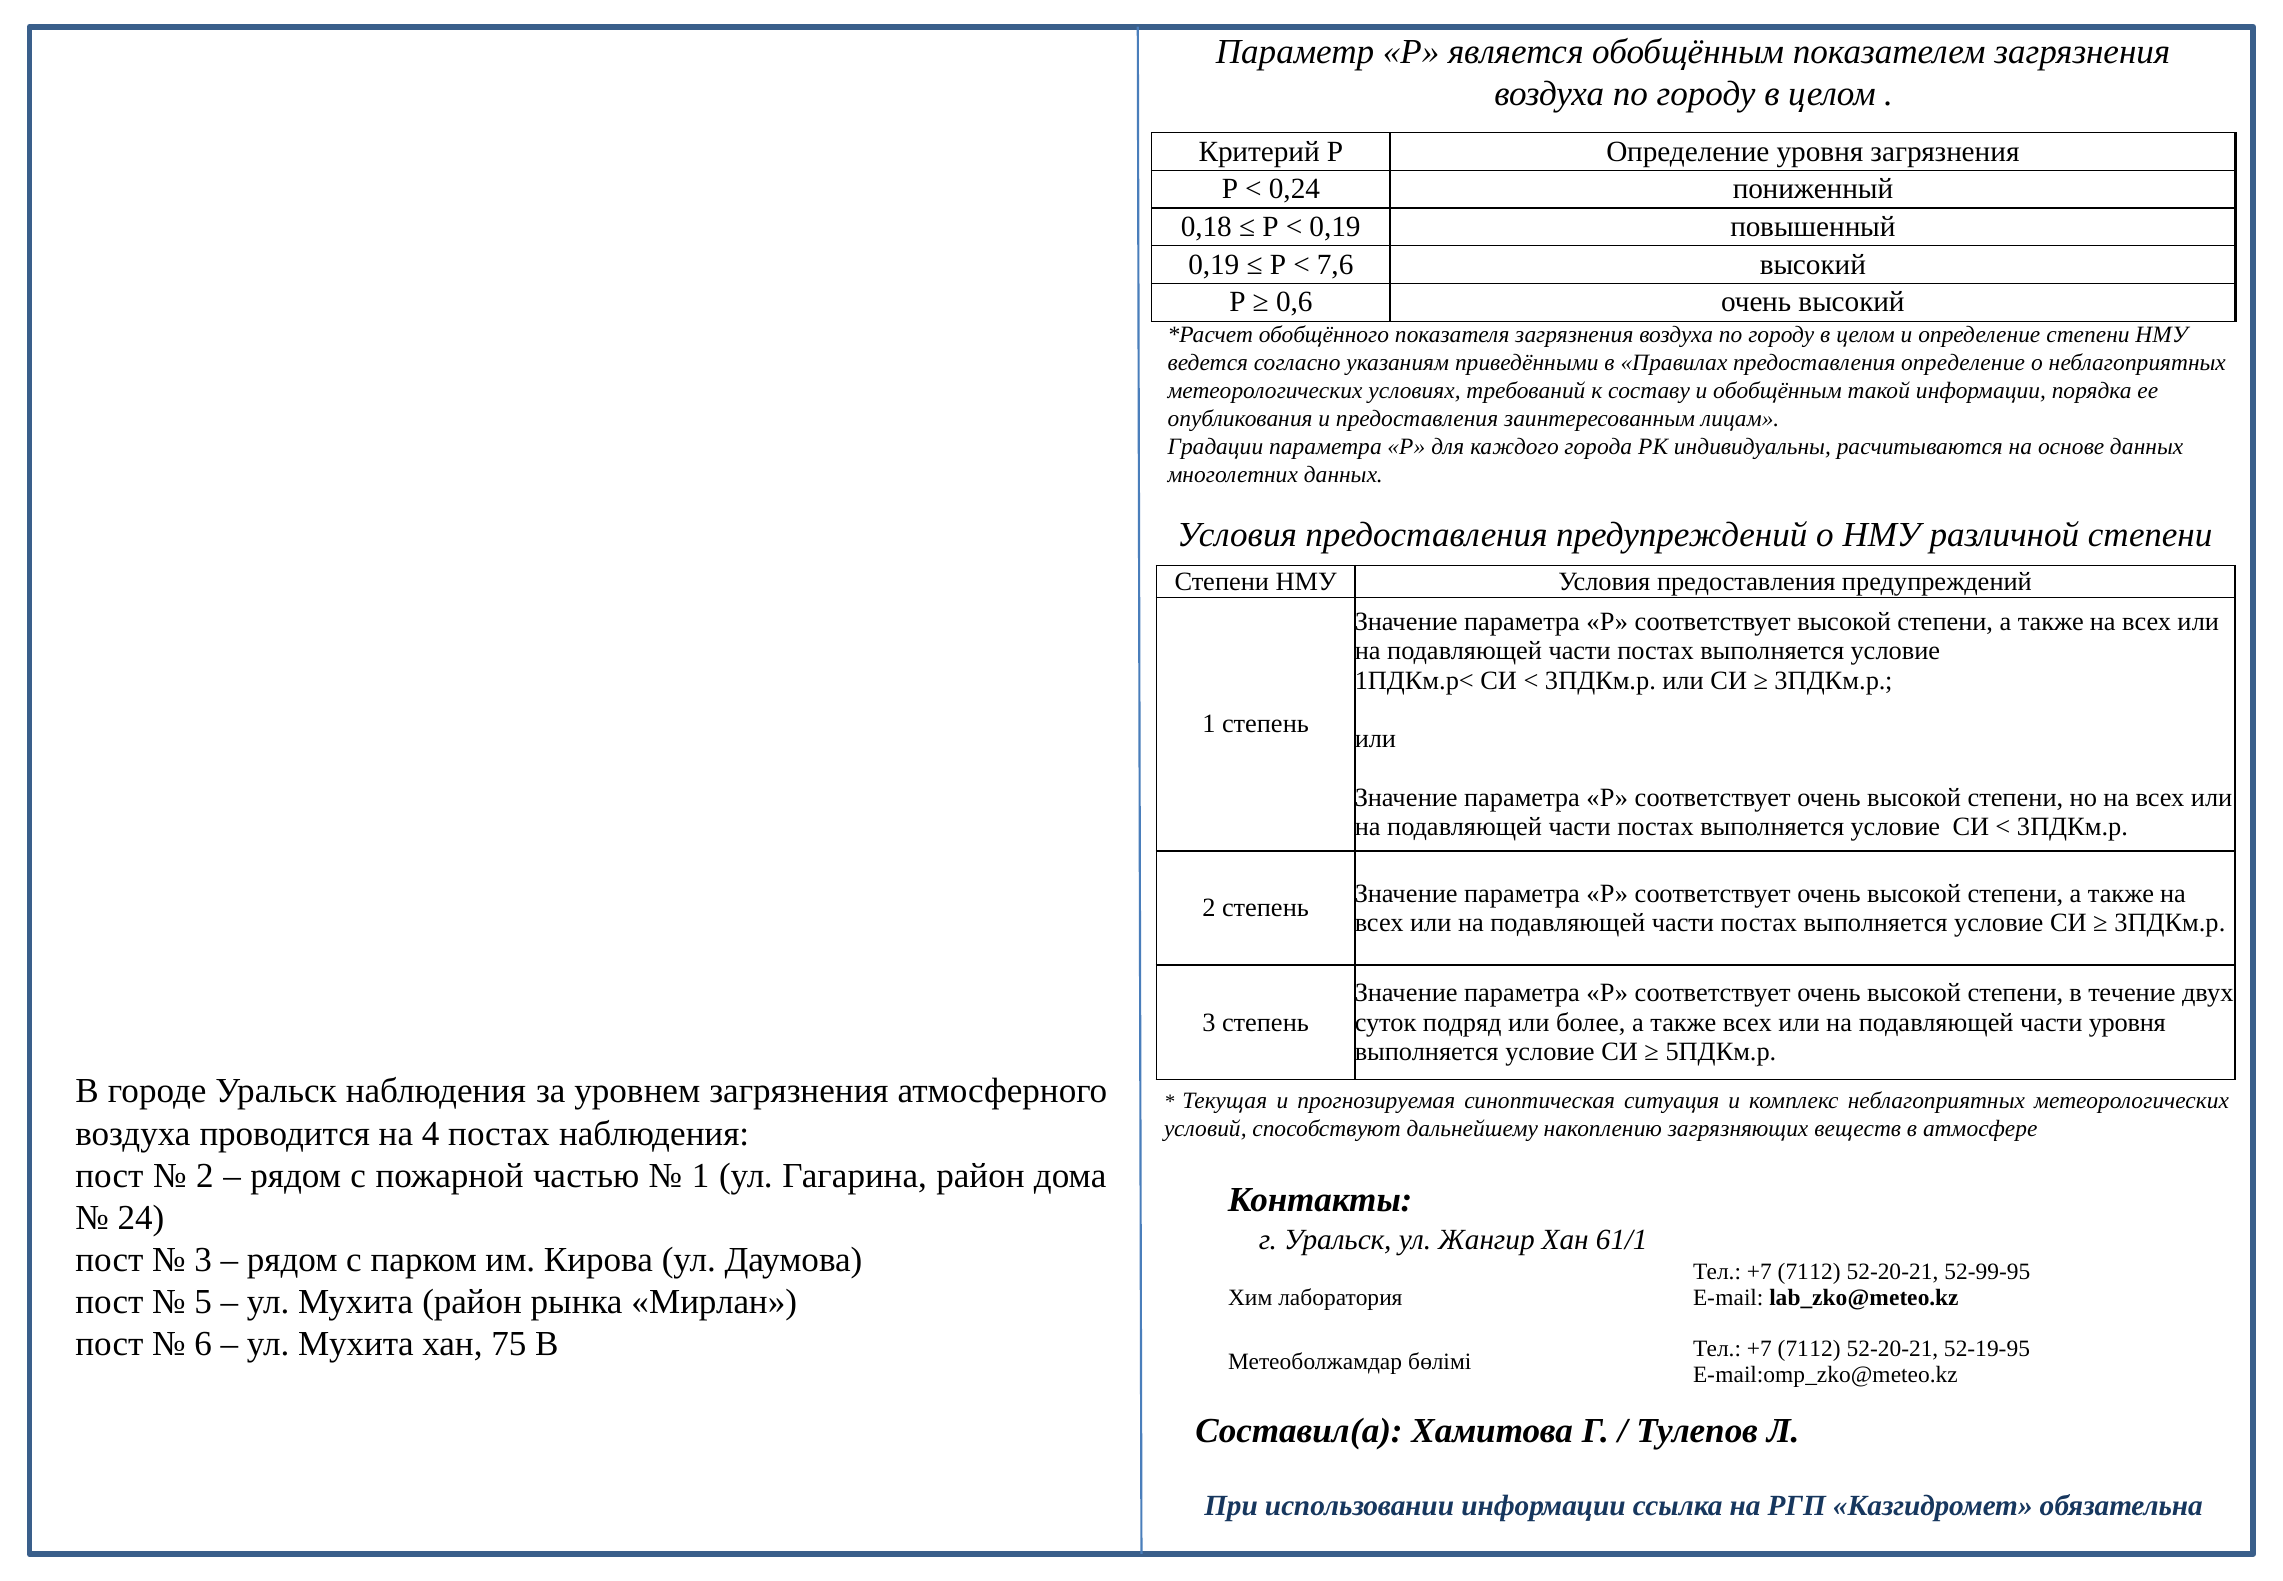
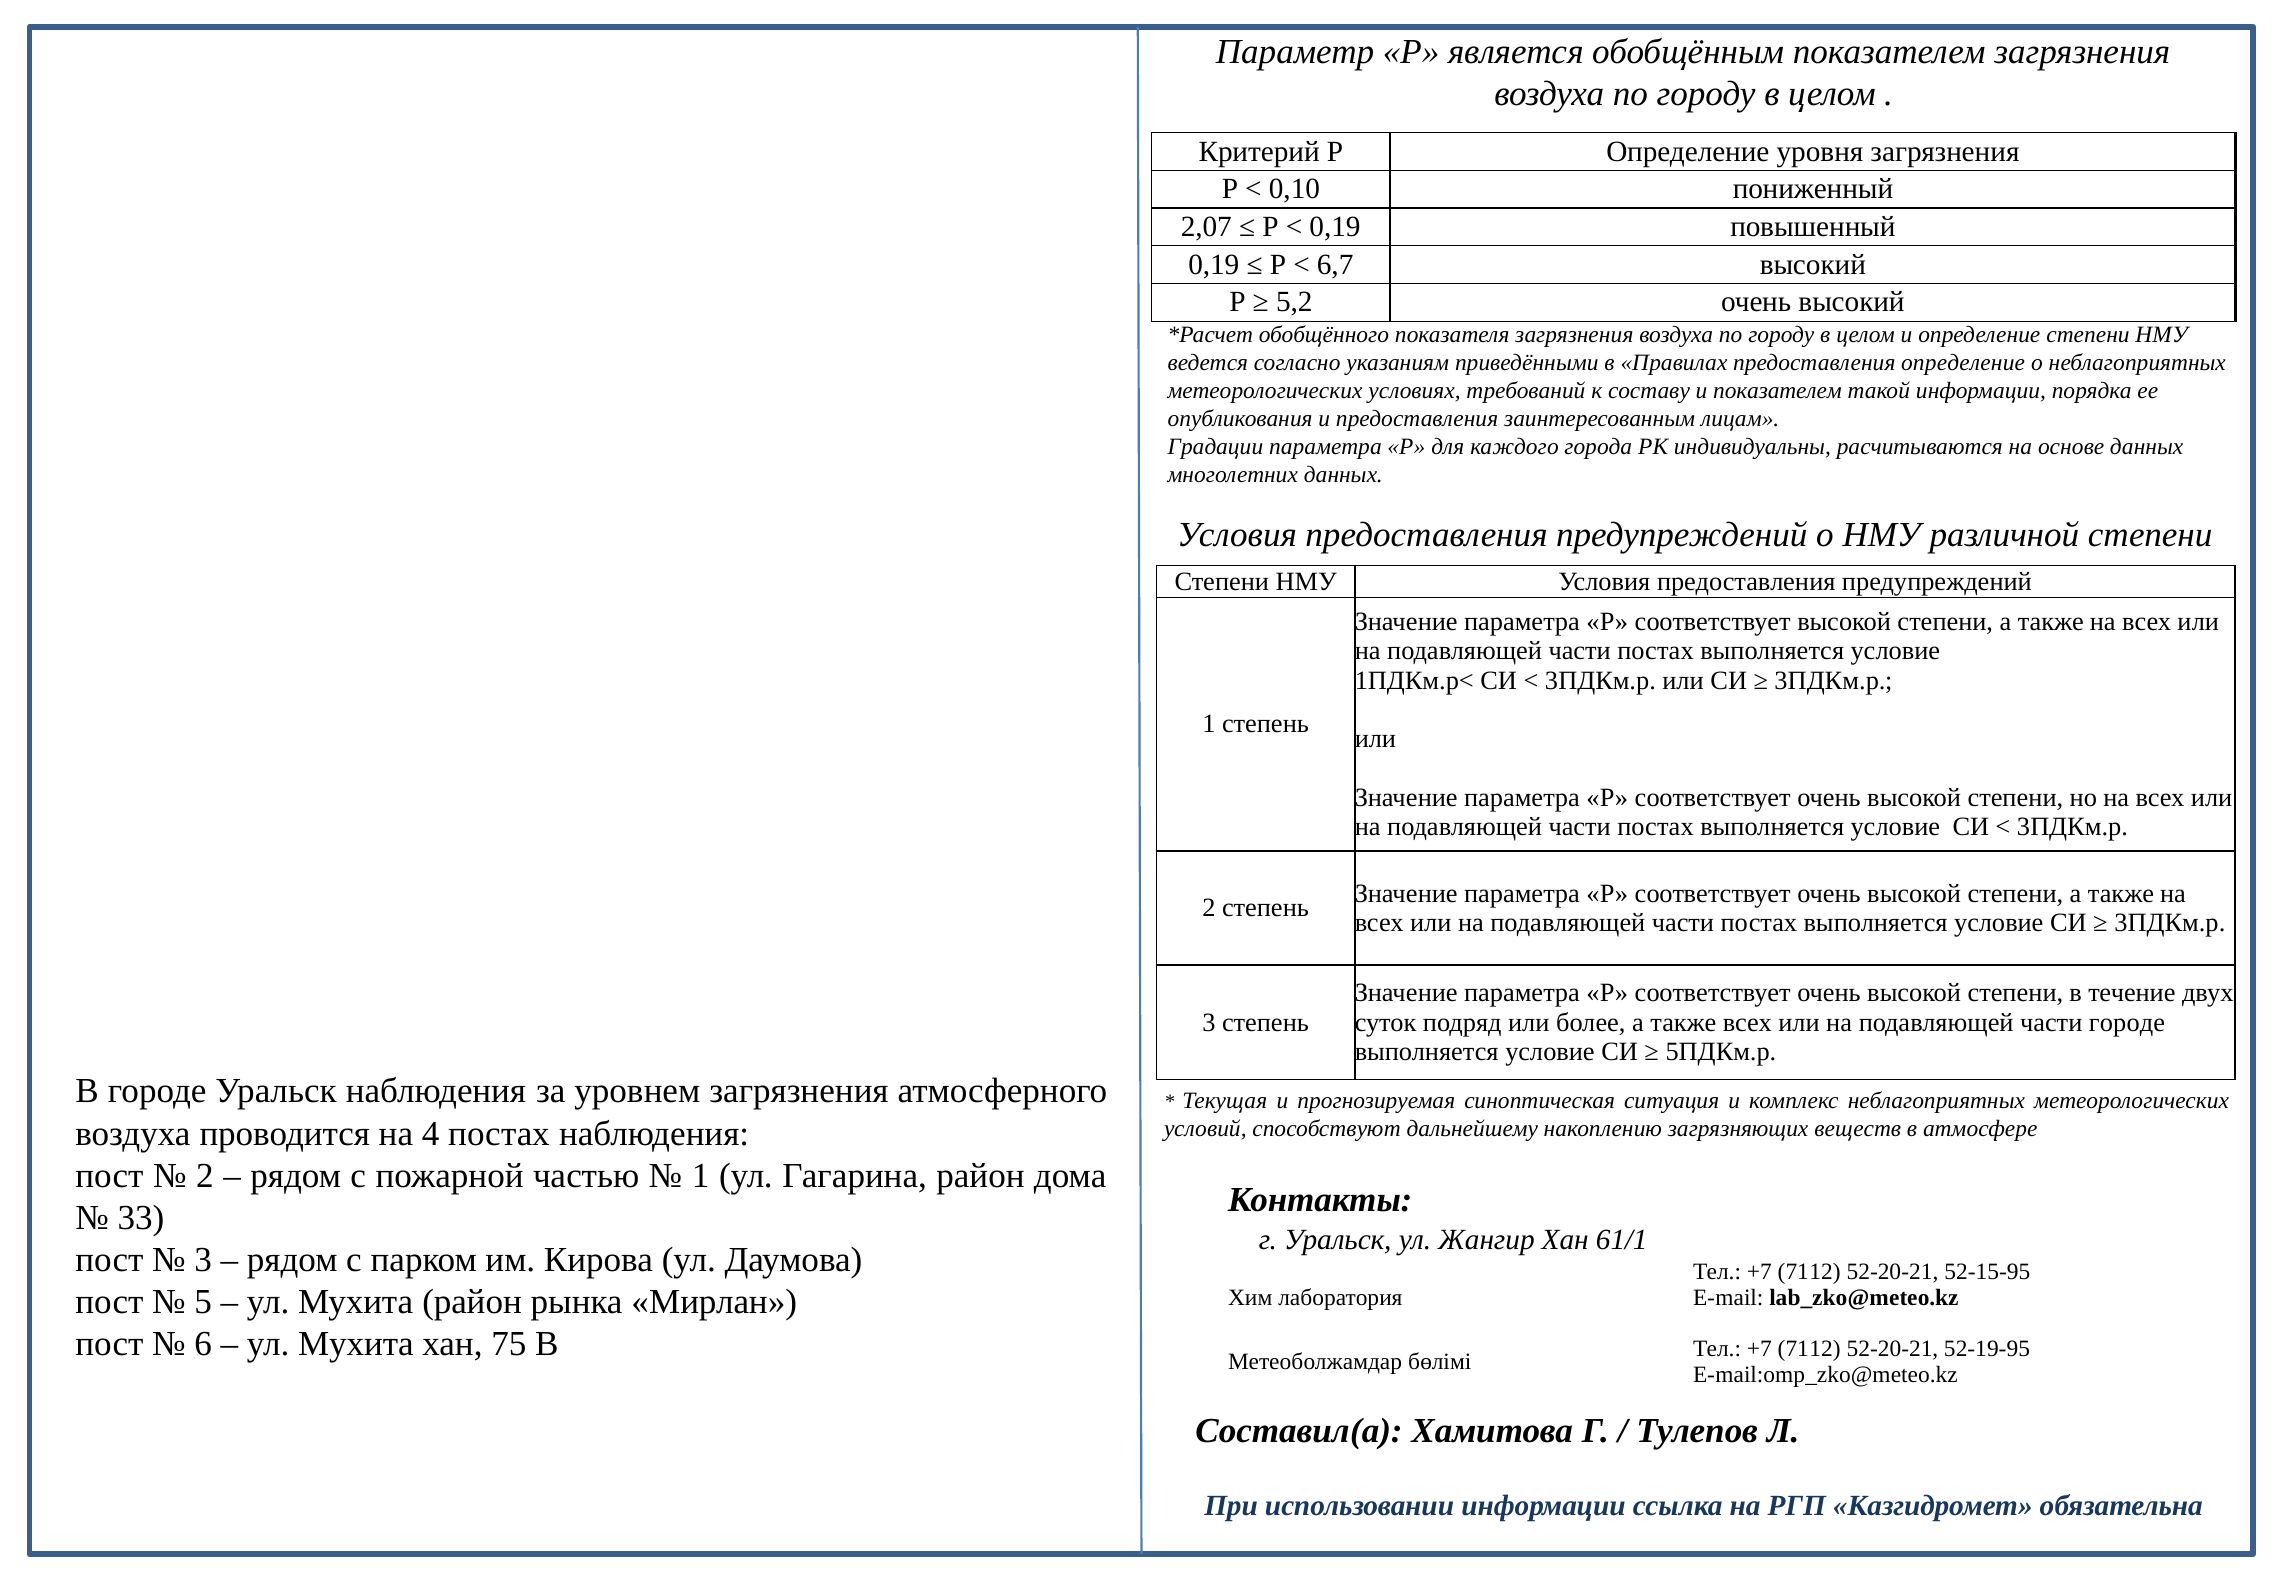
0,24: 0,24 -> 0,10 (1294, 189)
0,18: 0,18 -> 2,07 (1206, 227)
7,6: 7,6 -> 6,7 (1335, 264)
0,6: 0,6 -> 5,2 (1294, 302)
и обобщённым: обобщённым -> показателем (1777, 391)
части уровня: уровня -> городе (2127, 1022)
24: 24 -> 33 (141, 1217)
52-99-95: 52-99-95 -> 52-15-95 (1987, 1271)
